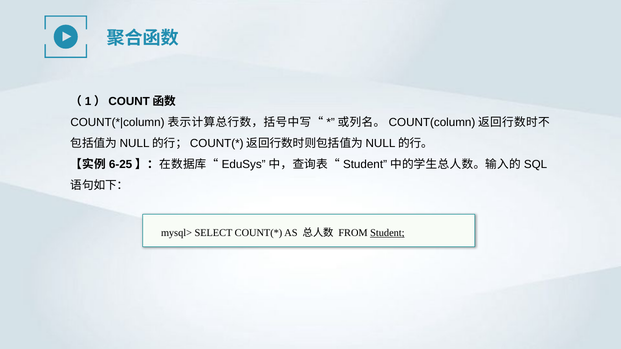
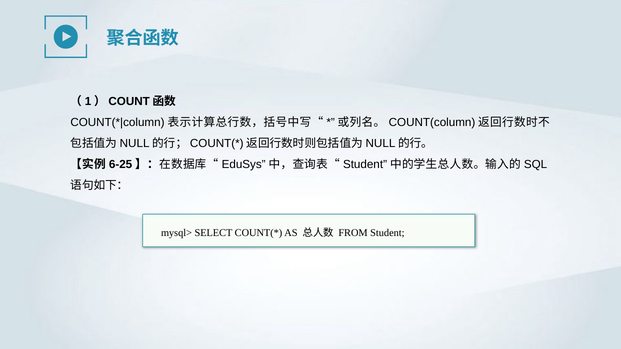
Student underline: present -> none (387, 233)
